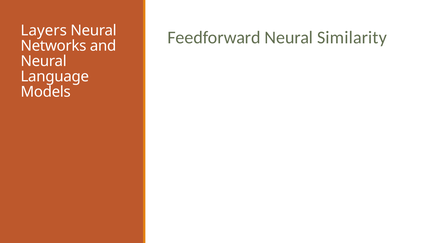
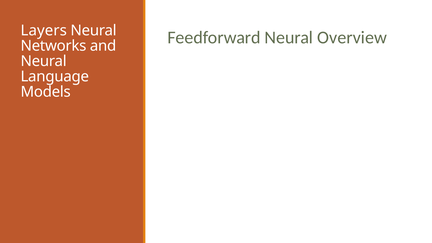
Similarity: Similarity -> Overview (352, 38)
